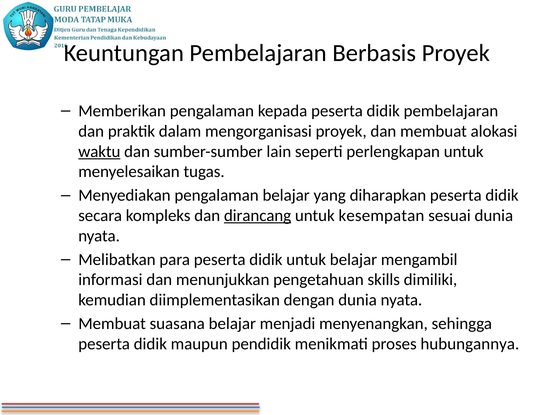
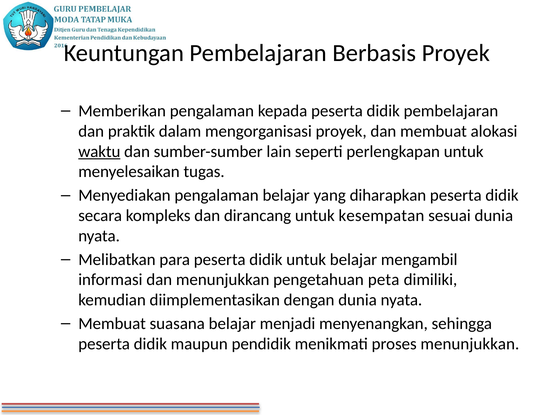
dirancang underline: present -> none (258, 216)
skills: skills -> peta (384, 280)
proses hubungannya: hubungannya -> menunjukkan (470, 344)
